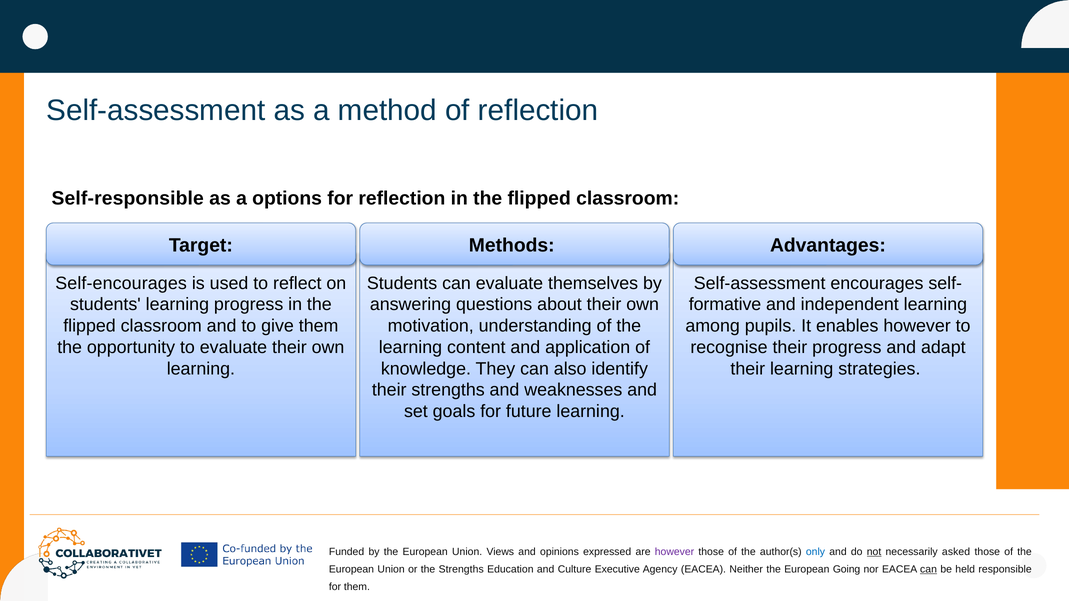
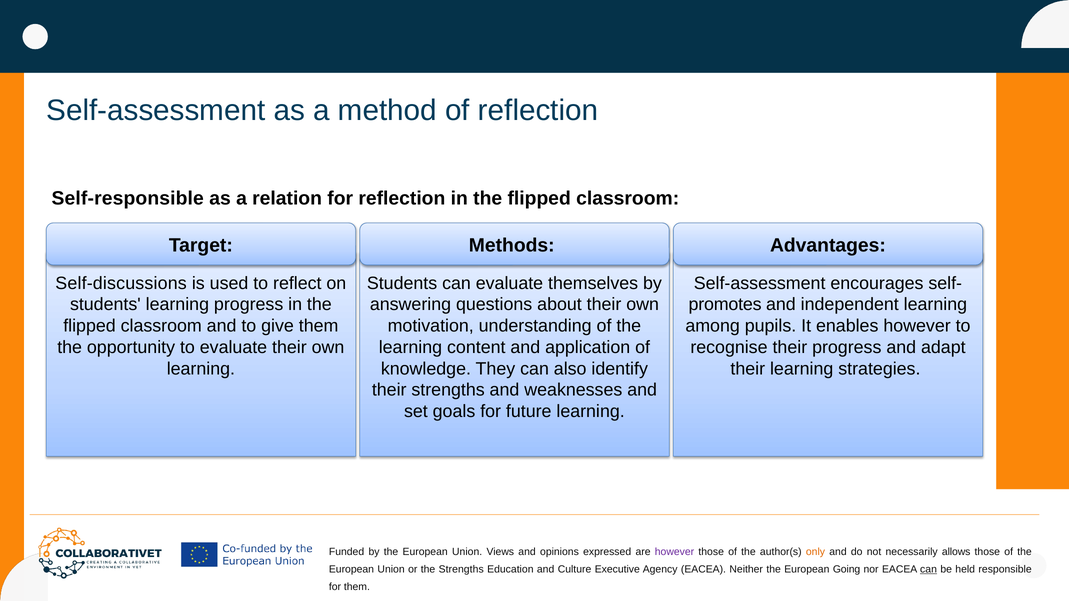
options: options -> relation (287, 199)
Self-encourages: Self-encourages -> Self-discussions (121, 283)
formative: formative -> promotes (725, 305)
only colour: blue -> orange (815, 552)
not underline: present -> none (874, 552)
asked: asked -> allows (956, 552)
